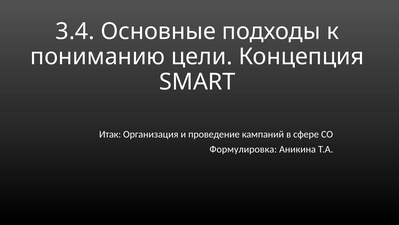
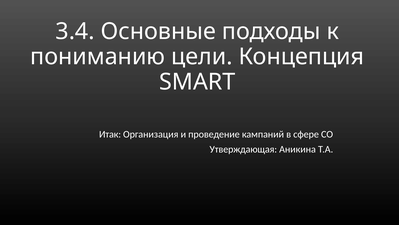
Формулировка: Формулировка -> Утверждающая (243, 149)
